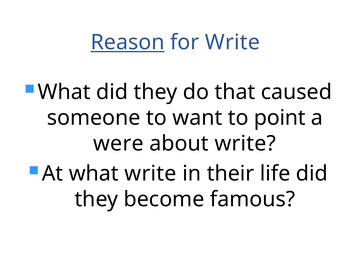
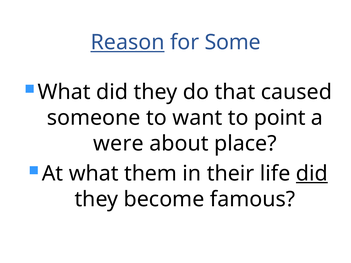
for Write: Write -> Some (233, 42)
about write: write -> place (245, 144)
what write: write -> them (151, 174)
did underline: none -> present (312, 174)
